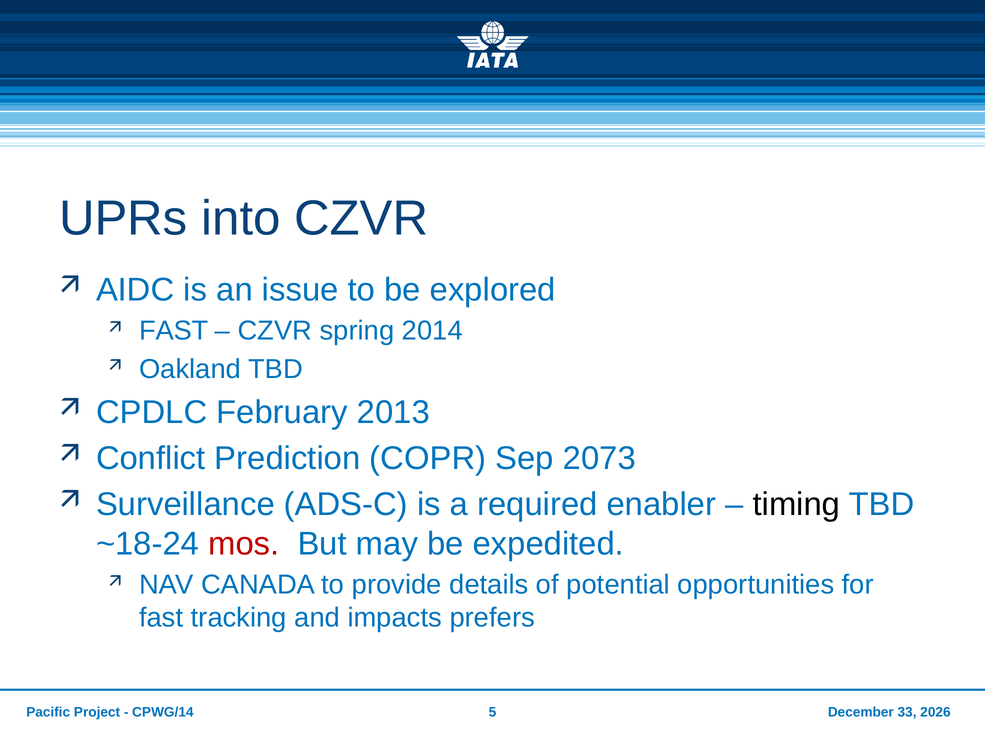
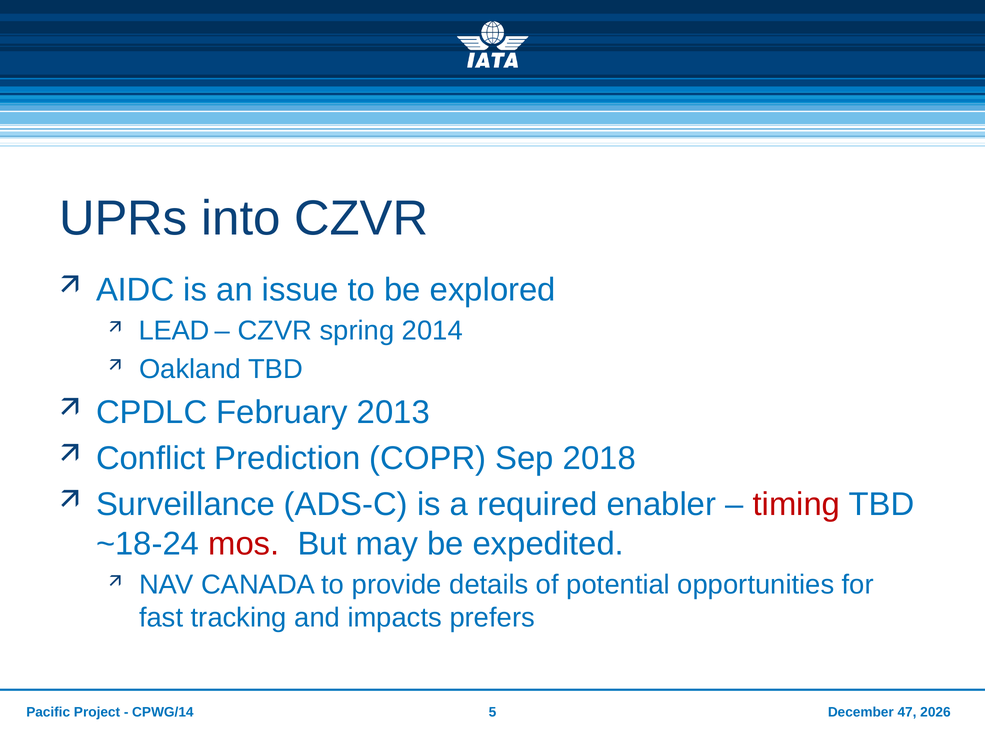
FAST: FAST -> LEAD (174, 331)
2073: 2073 -> 2018 (599, 458)
timing colour: black -> red (796, 504)
33: 33 -> 47 (907, 712)
